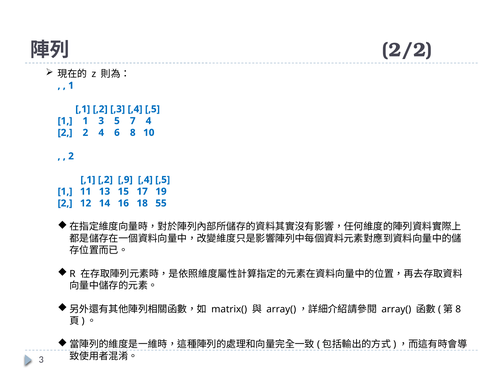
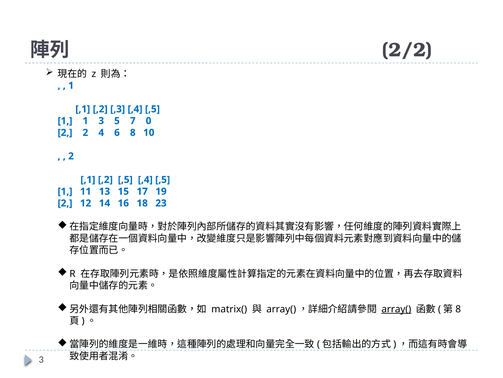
7 4: 4 -> 0 (149, 121)
,2 ,9: ,9 -> ,5 (125, 179)
55: 55 -> 23 (161, 203)
array( underline: none -> present (396, 309)
